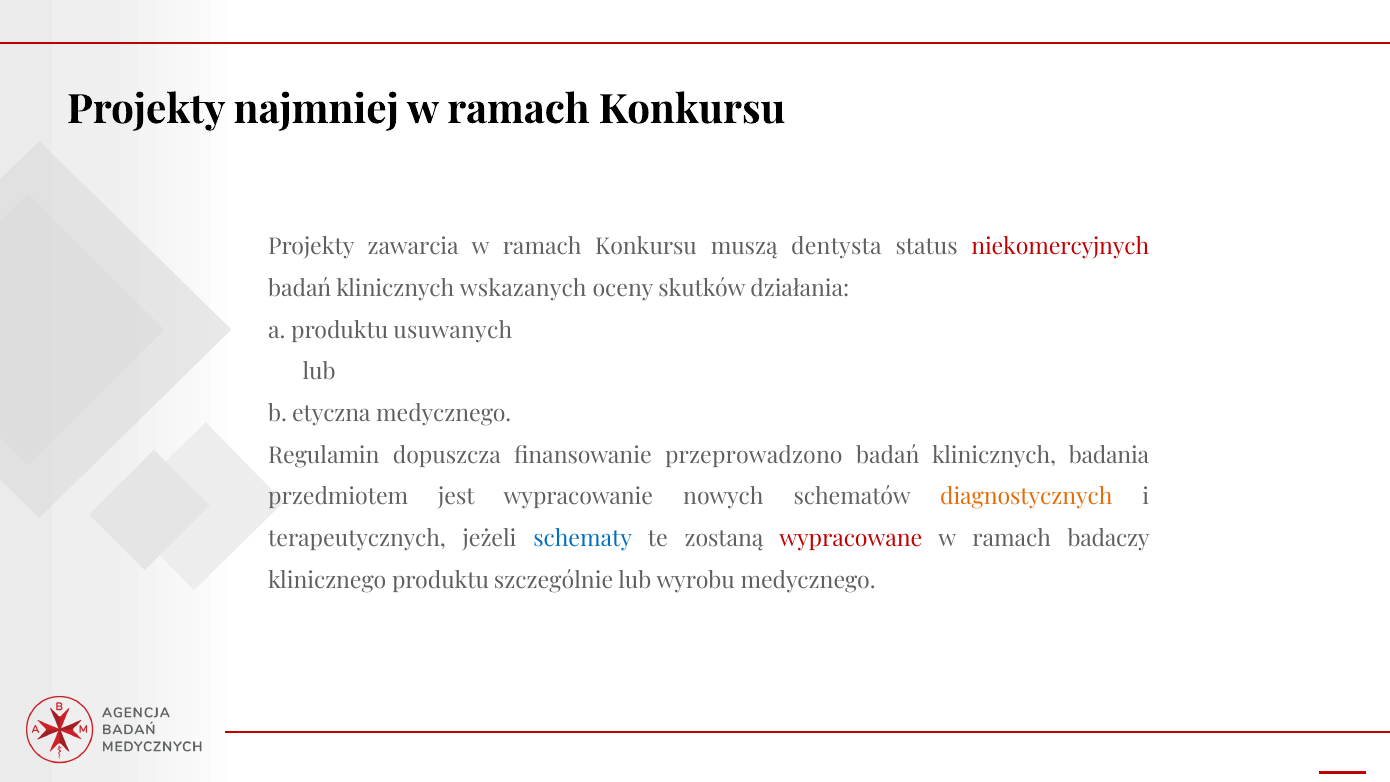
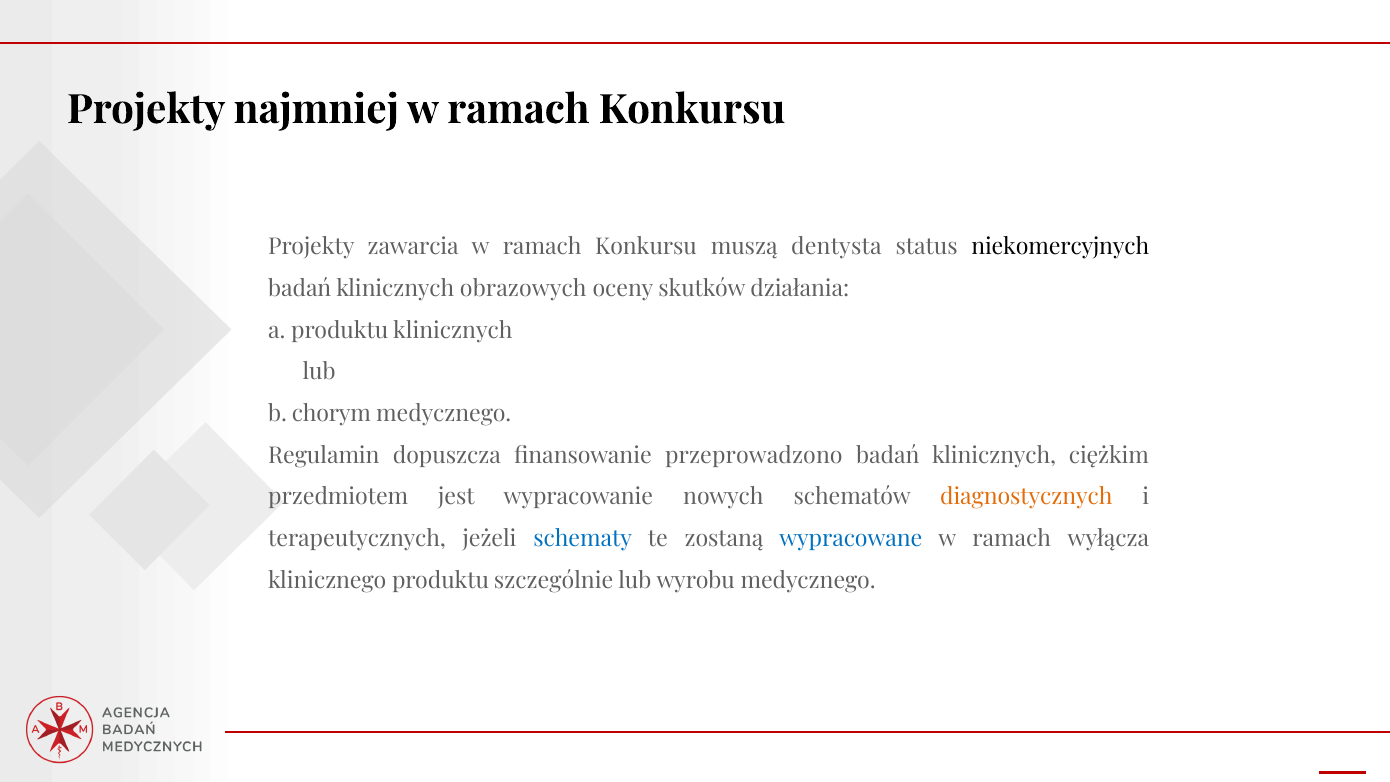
niekomercyjnych colour: red -> black (1060, 247)
wskazanych: wskazanych -> obrazowych (523, 289)
produktu usuwanych: usuwanych -> klinicznych (453, 331)
etyczna: etyczna -> chorym (331, 414)
badania: badania -> ciężkim (1109, 456)
wypracowane colour: red -> blue (851, 539)
badaczy: badaczy -> wyłącza (1108, 539)
